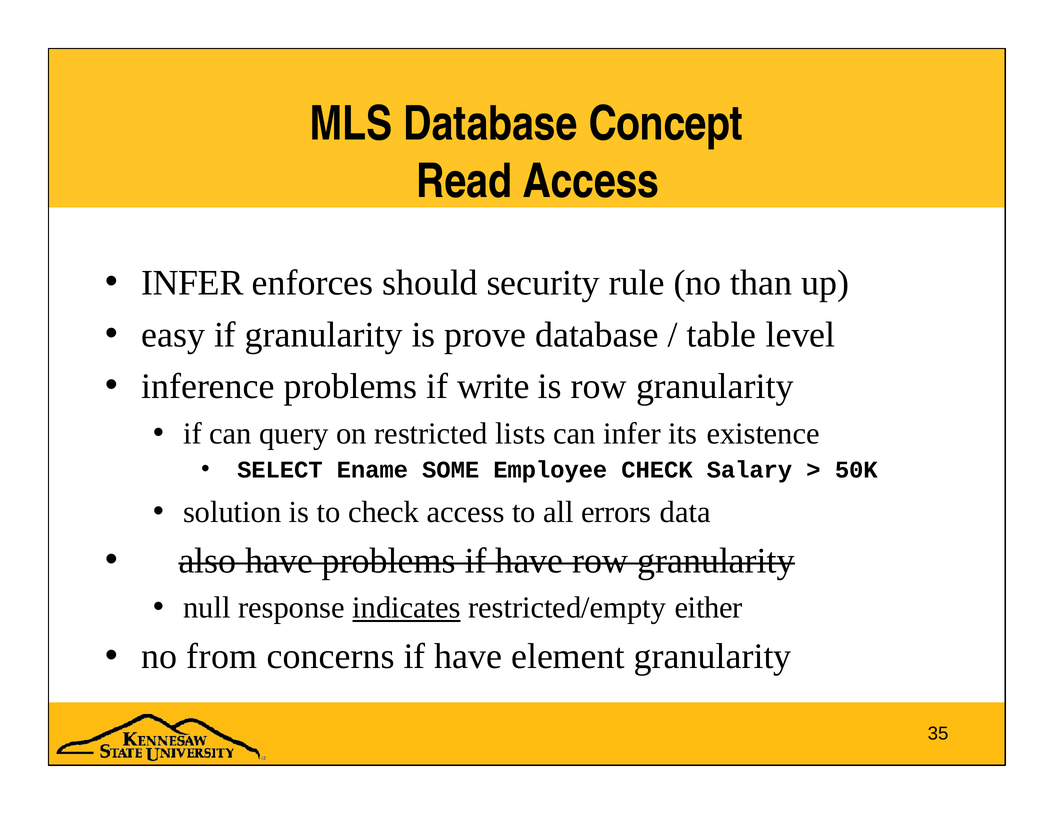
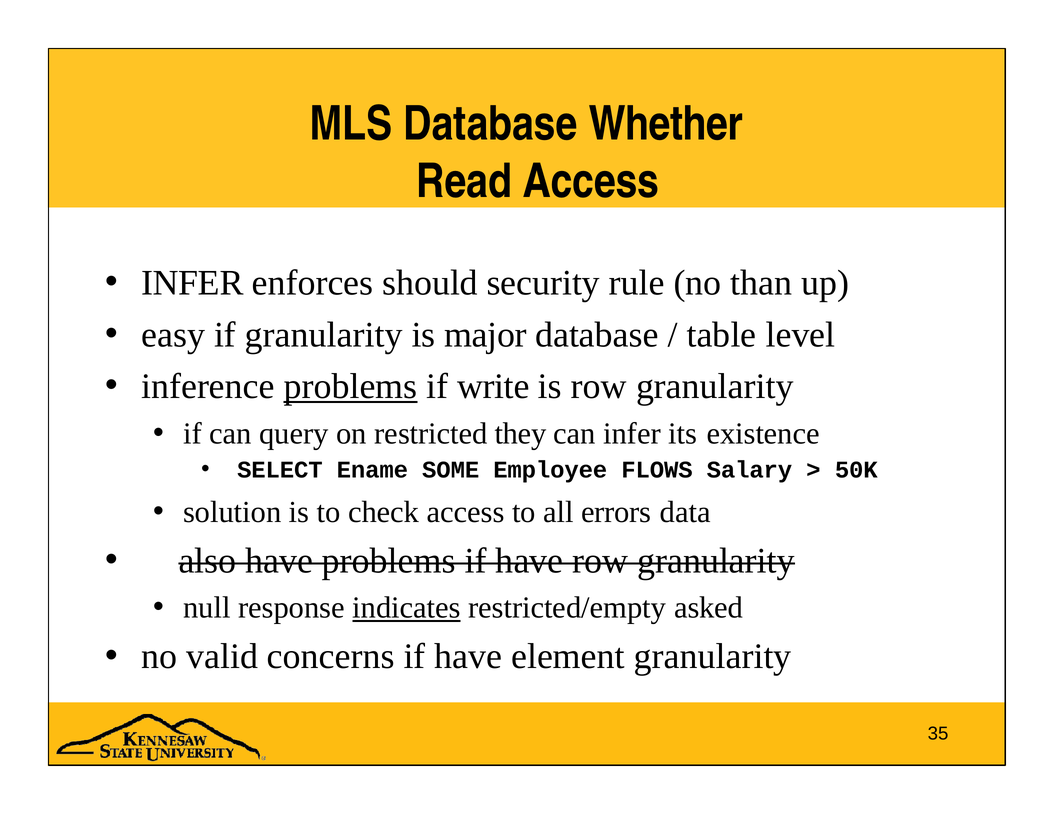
Concept: Concept -> Whether (666, 124)
prove: prove -> major (485, 335)
problems underline: none -> present (351, 387)
lists: lists -> they (521, 434)
Employee CHECK: CHECK -> FLOWS (657, 470)
either: either -> asked (709, 608)
from: from -> valid (222, 657)
